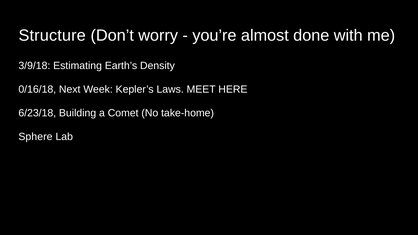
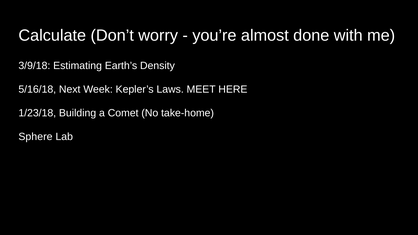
Structure: Structure -> Calculate (52, 35)
0/16/18: 0/16/18 -> 5/16/18 (37, 89)
6/23/18: 6/23/18 -> 1/23/18 (37, 113)
